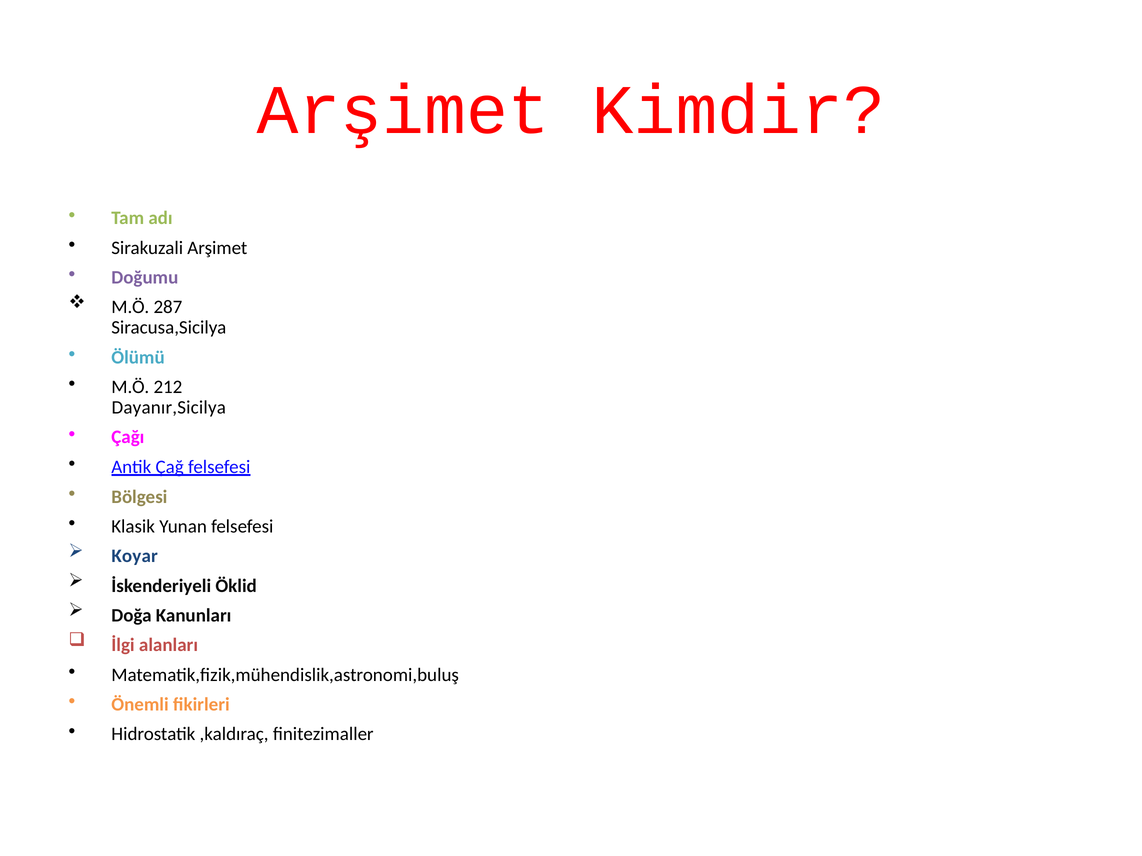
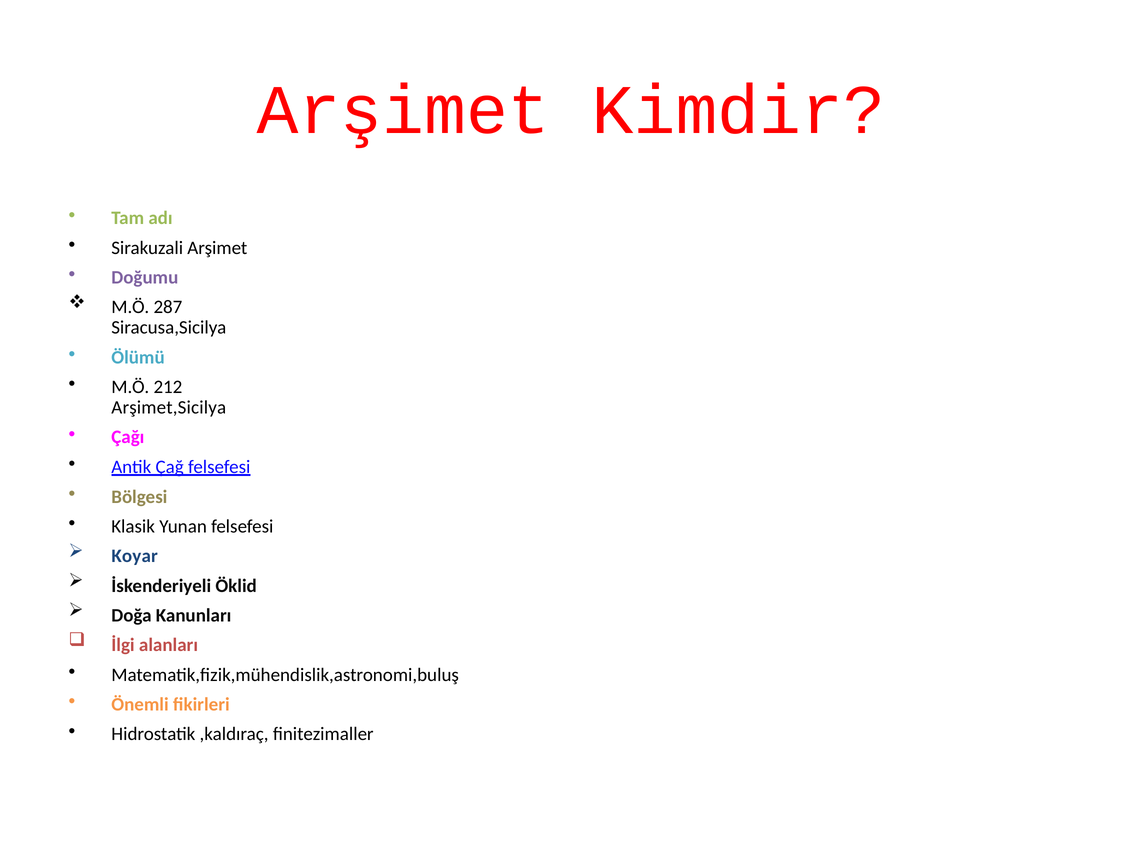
Dayanır,Sicilya: Dayanır,Sicilya -> Arşimet,Sicilya (169, 408)
